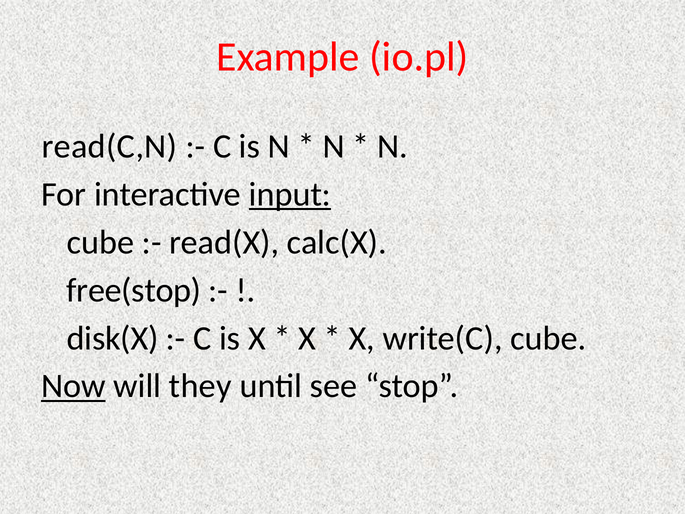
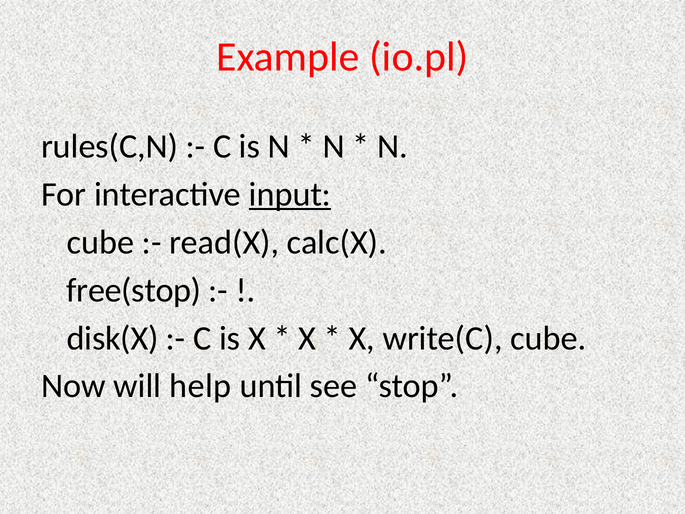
read(C,N: read(C,N -> rules(C,N (110, 146)
Now underline: present -> none (73, 386)
they: they -> help (200, 386)
